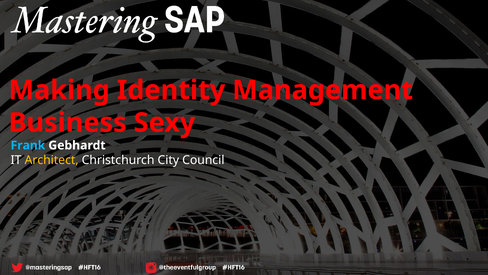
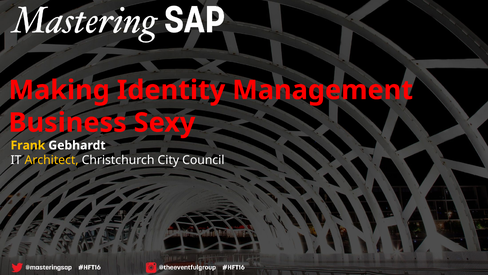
Frank colour: light blue -> yellow (28, 145)
